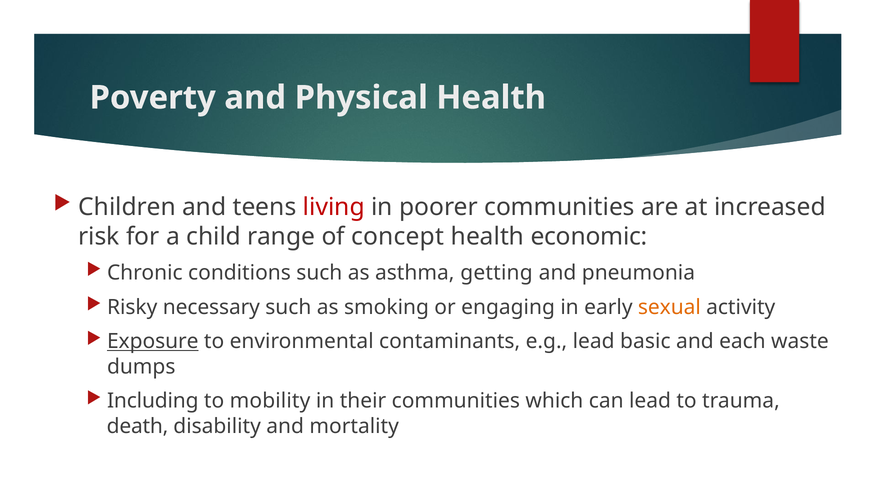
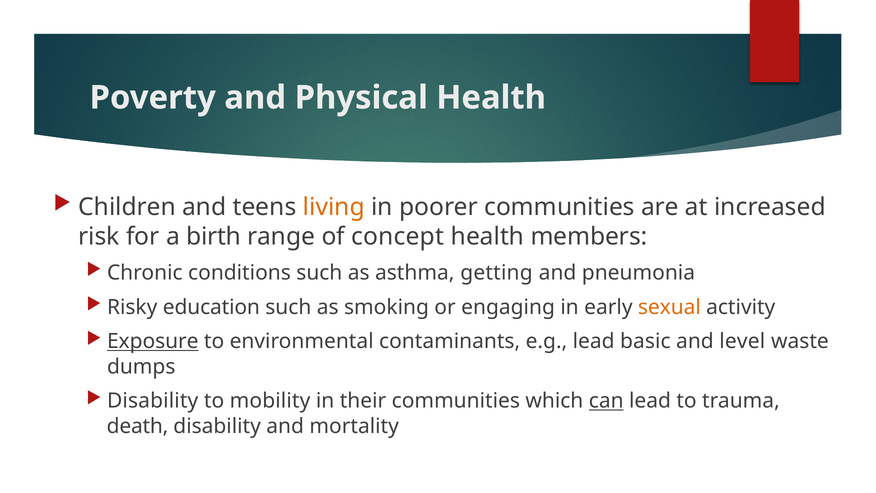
living colour: red -> orange (334, 207)
child: child -> birth (214, 236)
economic: economic -> members (589, 236)
necessary: necessary -> education (211, 307)
each: each -> level (742, 341)
Including: Including -> Disability (153, 401)
can underline: none -> present (606, 401)
